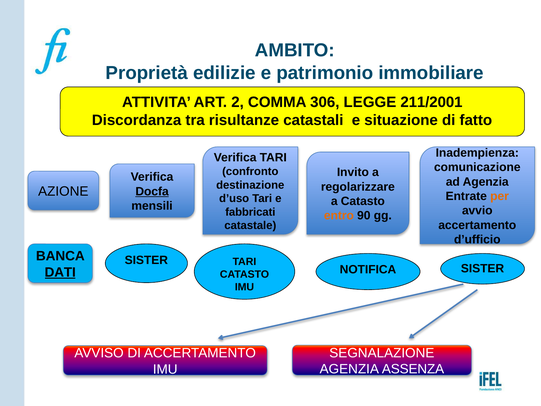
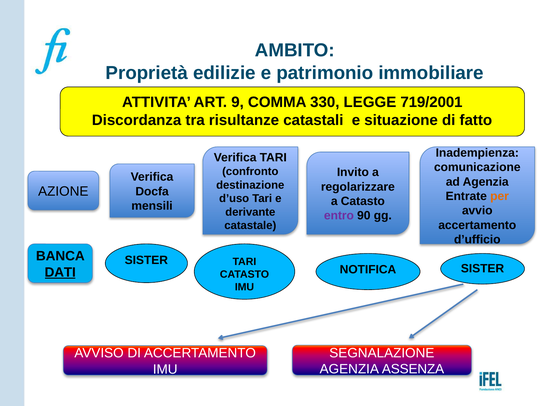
2: 2 -> 9 (238, 102)
306: 306 -> 330 (325, 102)
211/2001: 211/2001 -> 719/2001 (431, 102)
Docfa underline: present -> none (152, 191)
fabbricati: fabbricati -> derivante (250, 212)
entro colour: orange -> purple (339, 215)
